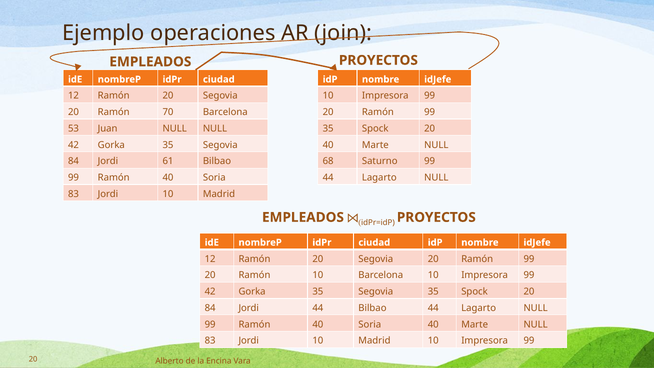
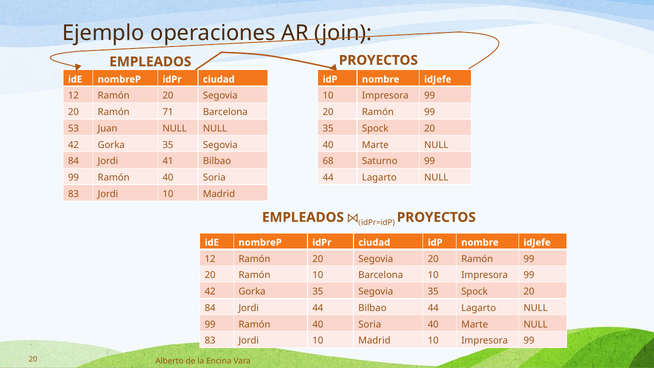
70: 70 -> 71 (168, 112)
61: 61 -> 41 (168, 161)
